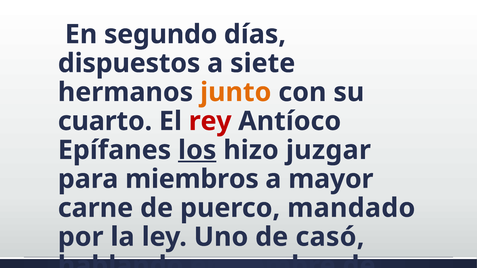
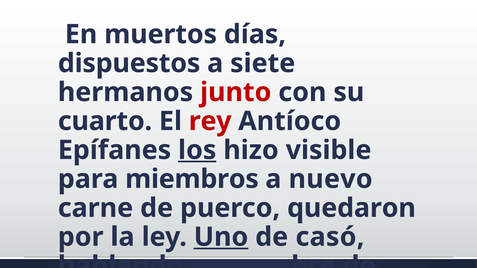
segundo: segundo -> muertos (161, 34)
junto colour: orange -> red (236, 92)
juzgar: juzgar -> visible (329, 150)
mayor: mayor -> nuevo (331, 179)
mandado: mandado -> quedaron (351, 208)
Uno underline: none -> present (221, 237)
